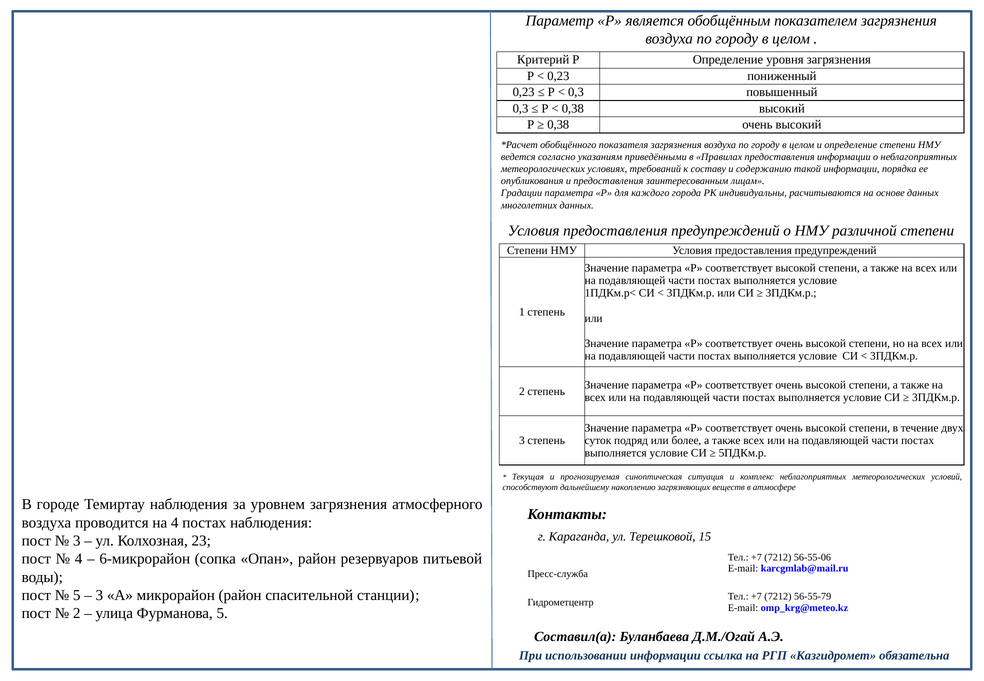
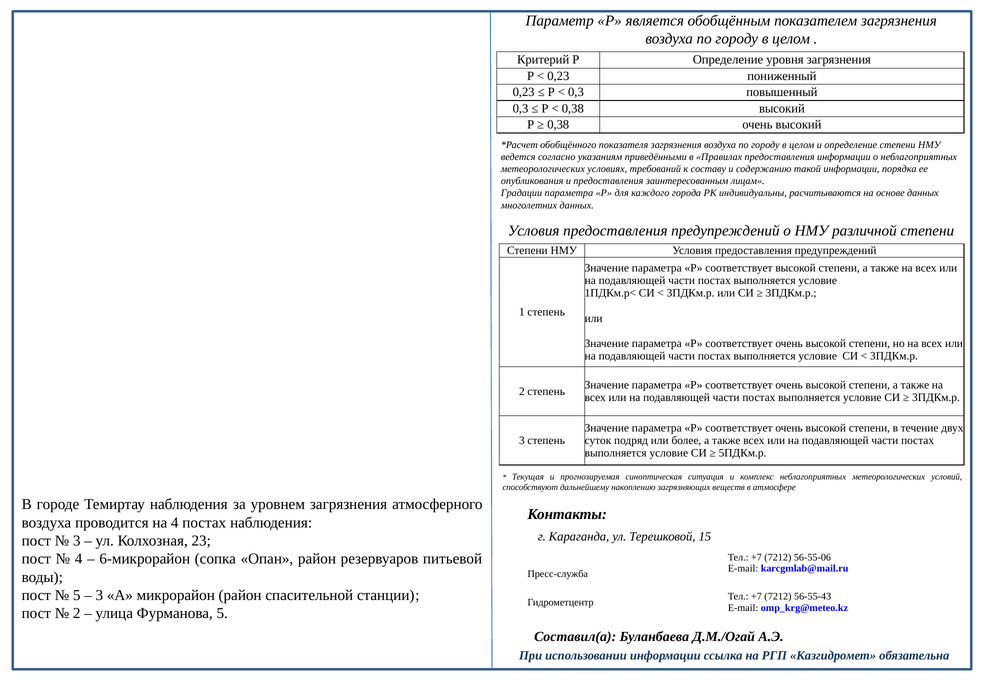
56-55-79: 56-55-79 -> 56-55-43 (813, 597)
